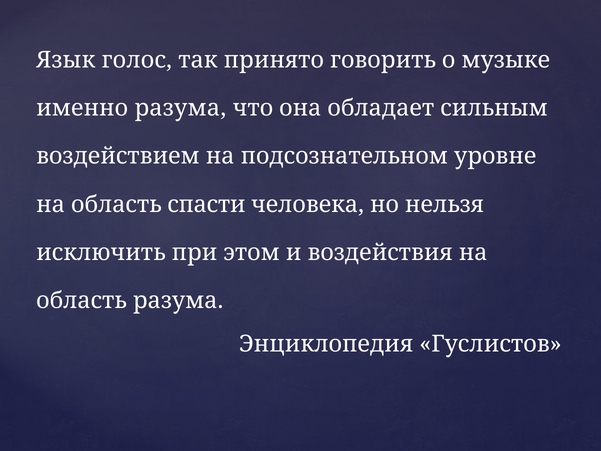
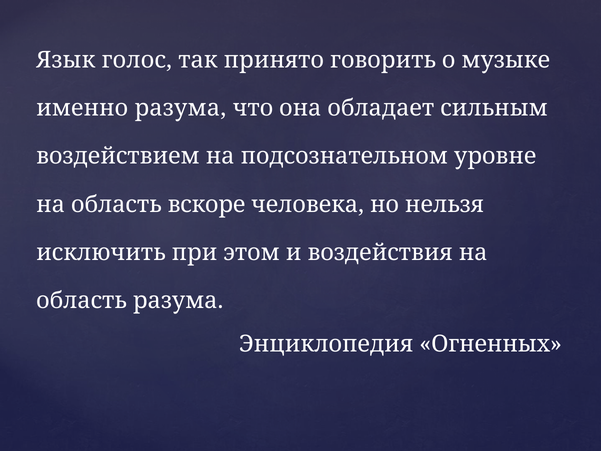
спасти: спасти -> вскоре (207, 204)
Гуслистов: Гуслистов -> Огненных (491, 344)
